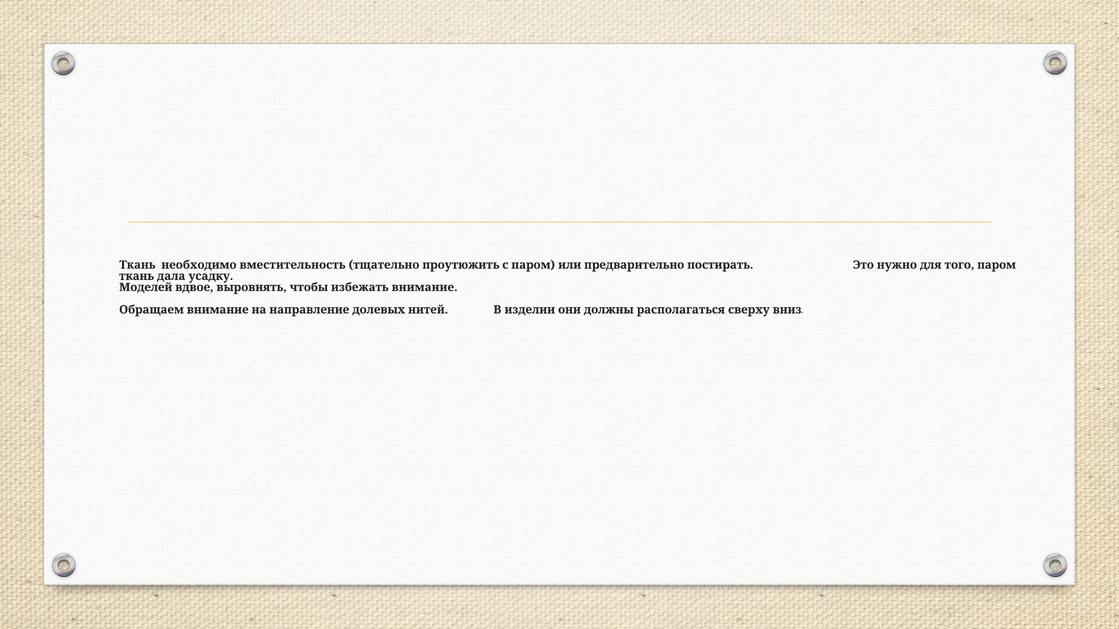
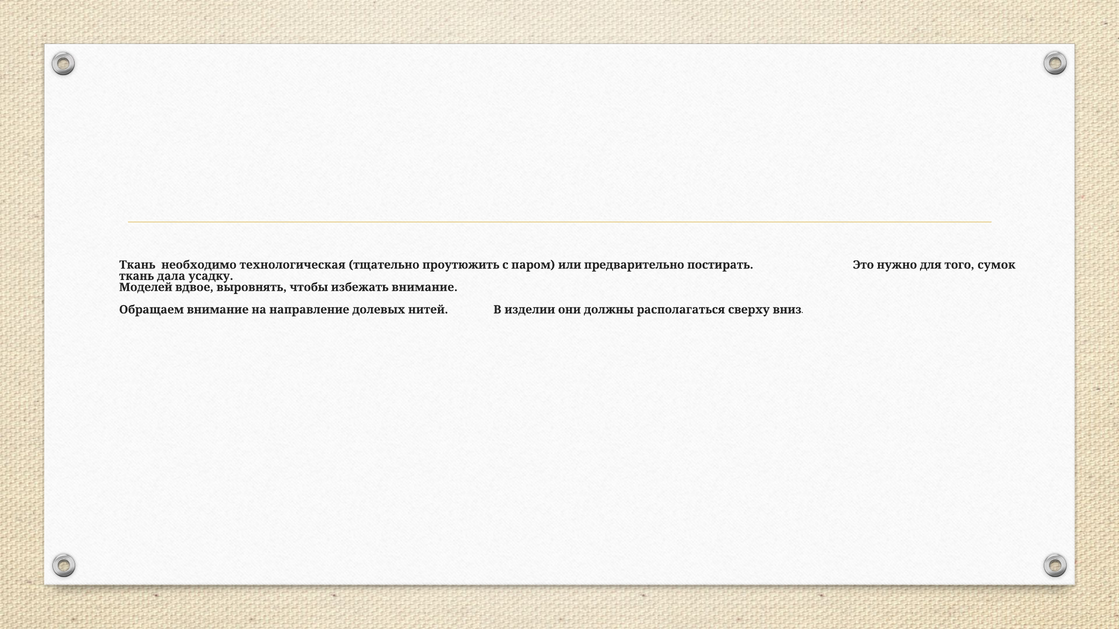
вместительность: вместительность -> технологическая (293, 265)
того паром: паром -> сумок (996, 265)
